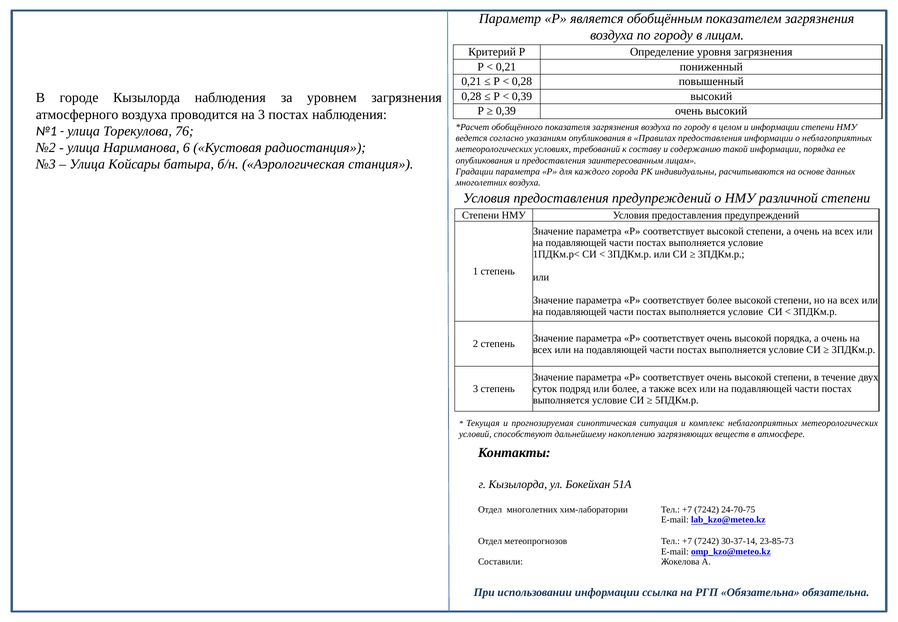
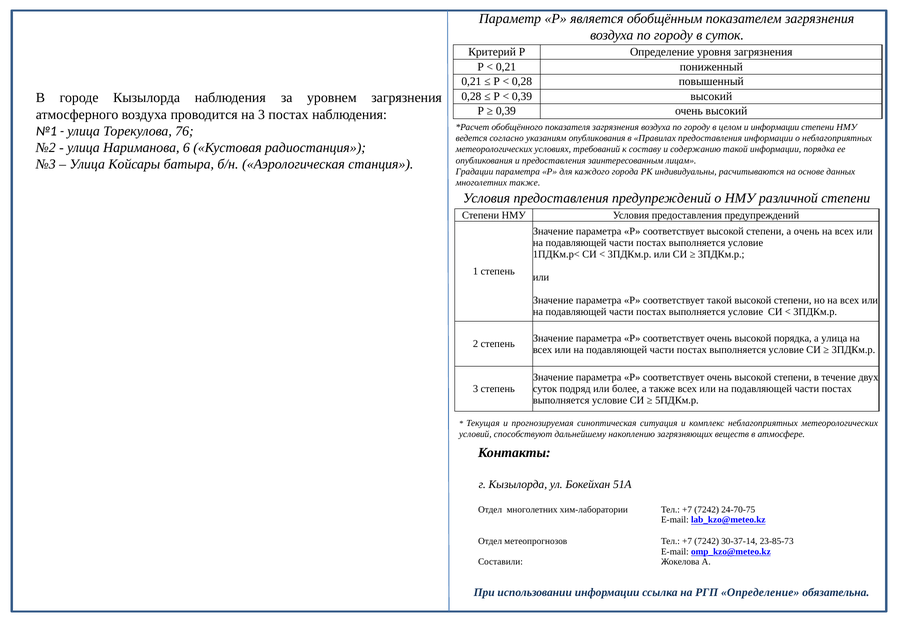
в лицам: лицам -> суток (725, 35)
многолетних воздуха: воздуха -> также (525, 182)
соответствует более: более -> такой (719, 300)
очень: очень -> улица (834, 338)
РГП Обязательна: Обязательна -> Определение (760, 592)
